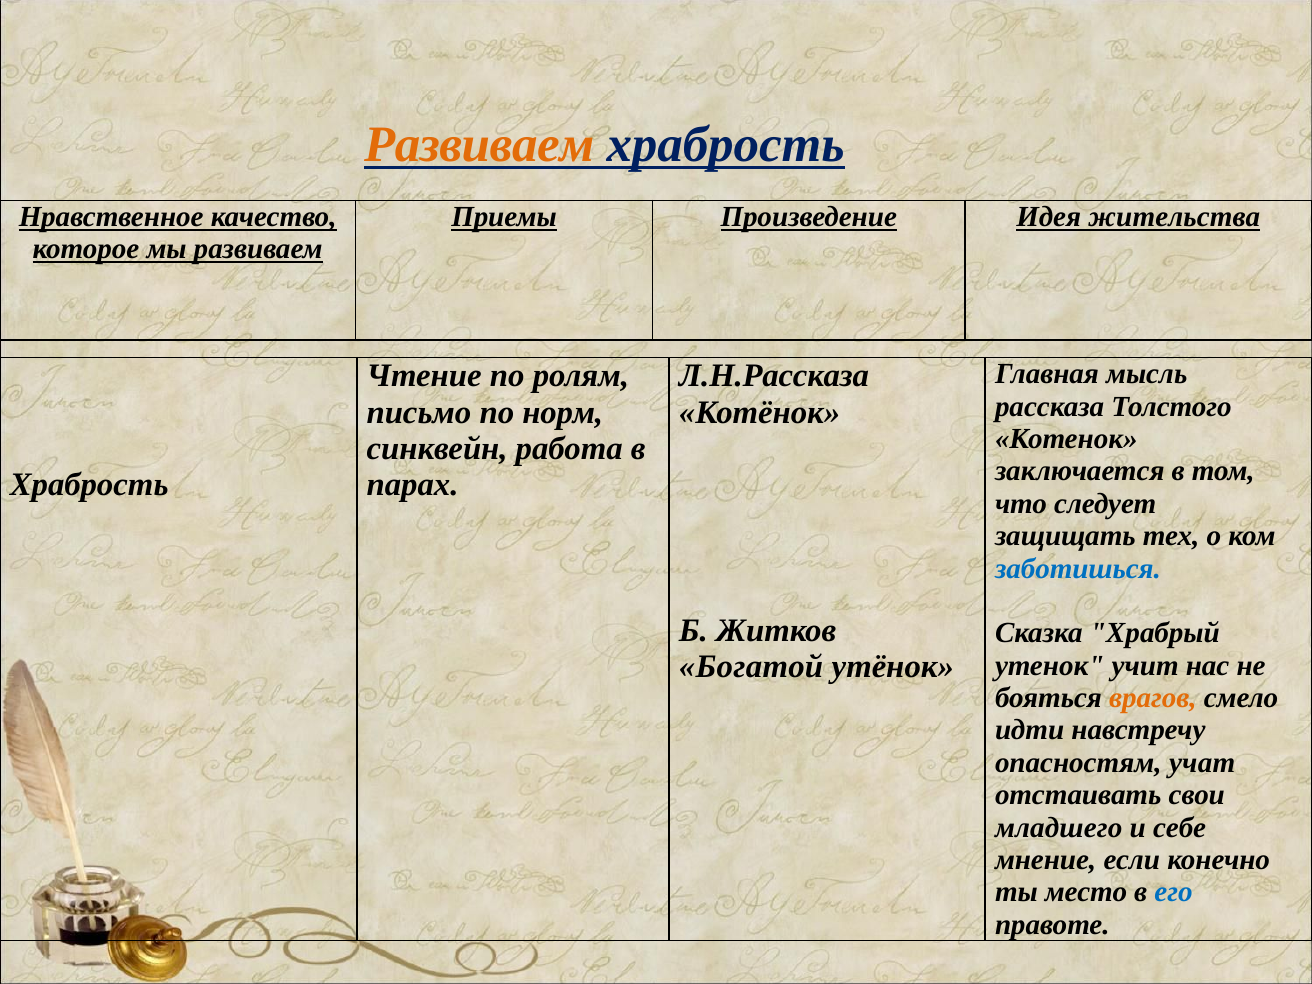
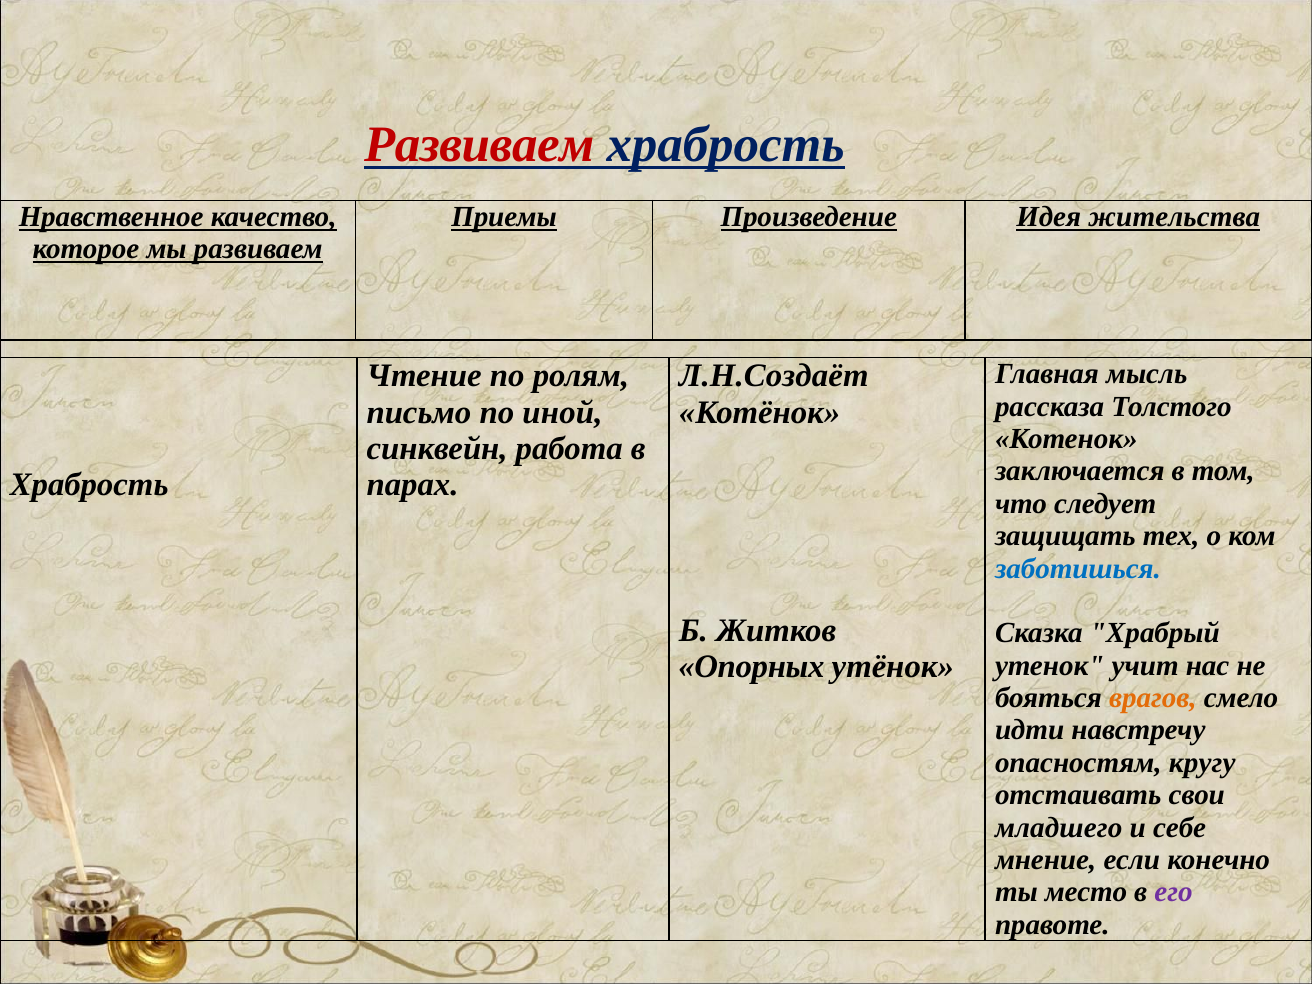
Развиваем colour: orange -> red (479, 145)
Л.Н.Рассказа: Л.Н.Рассказа -> Л.Н.Создаёт (774, 376)
норм: норм -> иной (563, 412)
Богатой: Богатой -> Опорных (751, 667)
учат: учат -> кругу (1202, 763)
его colour: blue -> purple (1174, 892)
